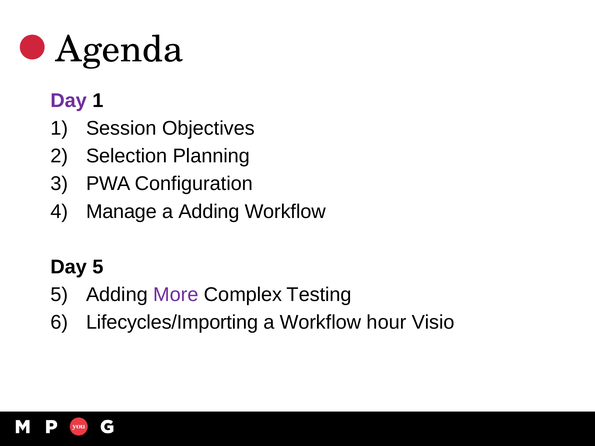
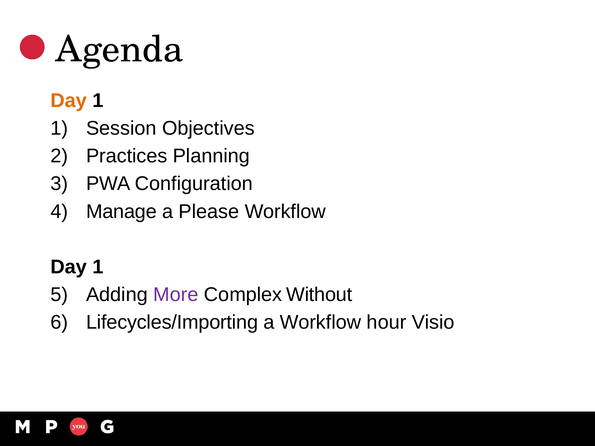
Day colour: purple -> orange (69, 101)
Selection: Selection -> Practices (127, 156)
a Adding: Adding -> Please (209, 212)
5: 5 -> 1 (98, 267)
Testing: Testing -> Without (319, 295)
